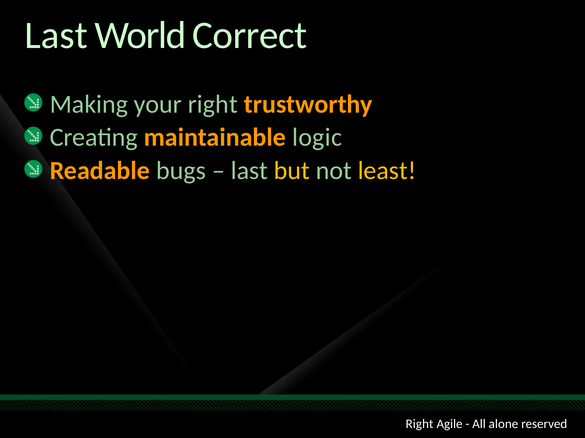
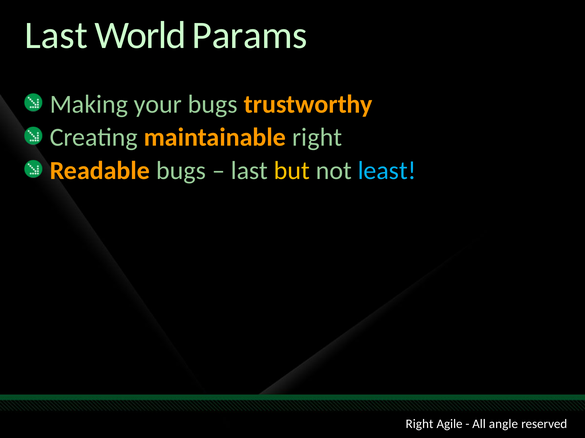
Correct: Correct -> Params (250, 36)
your right: right -> bugs (213, 104)
maintainable logic: logic -> right (317, 138)
least colour: yellow -> light blue (387, 171)
alone: alone -> angle (503, 425)
